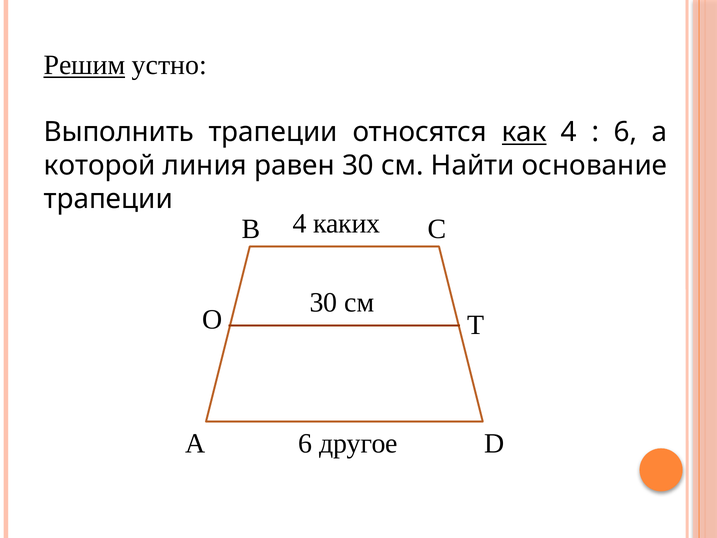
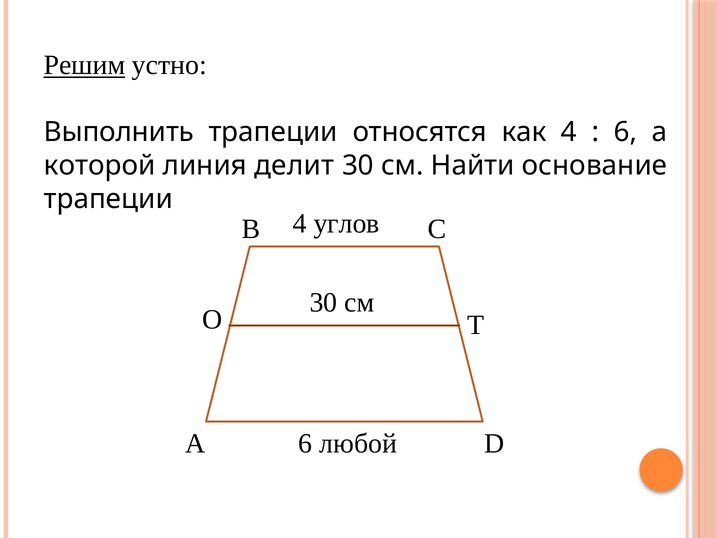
как underline: present -> none (524, 132)
равен: равен -> делит (294, 166)
каких: каких -> углов (347, 223)
другое: другое -> любой (358, 444)
